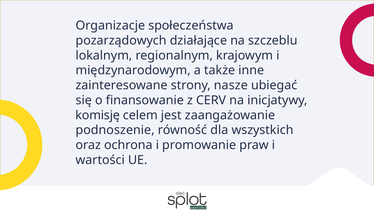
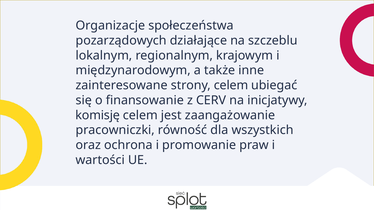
strony nasze: nasze -> celem (231, 85)
podnoszenie: podnoszenie -> pracowniczki (115, 130)
